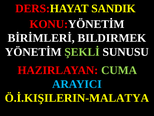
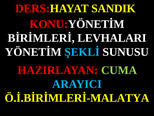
BILDIRMEK: BILDIRMEK -> LEVHALARI (112, 38)
ŞEKLİ colour: light green -> light blue (82, 52)
Ö.İ.KIŞILERIN-MALATYA: Ö.İ.KIŞILERIN-MALATYA -> Ö.İ.BİRİMLERİ-MALATYA (77, 98)
